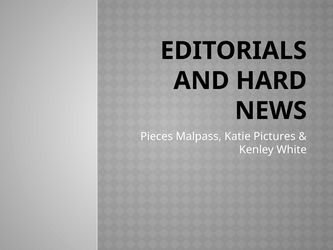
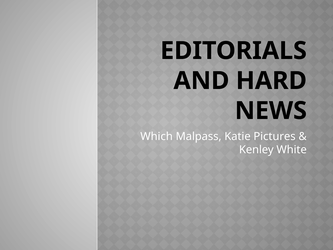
Pieces: Pieces -> Which (157, 136)
